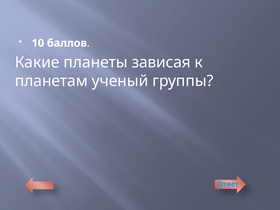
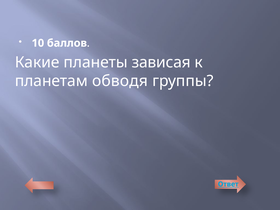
ученый: ученый -> обводя (120, 81)
